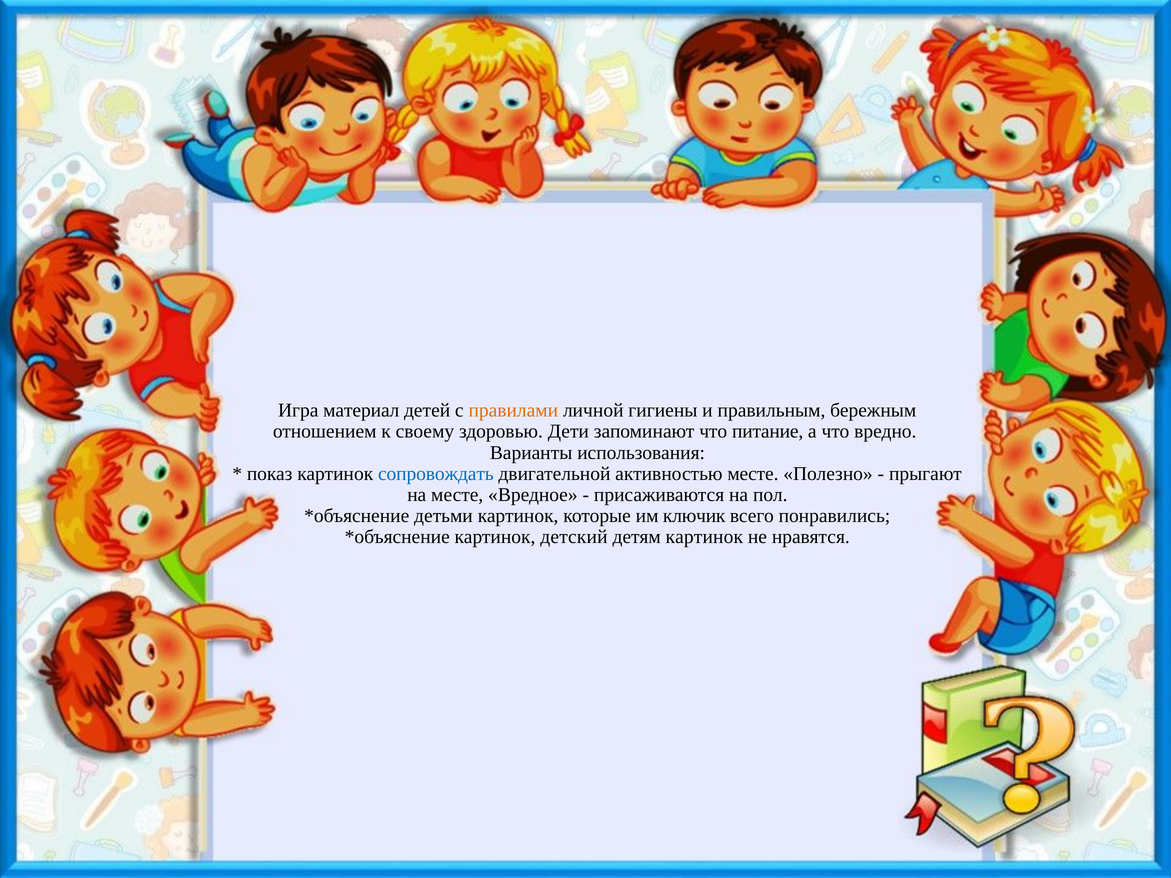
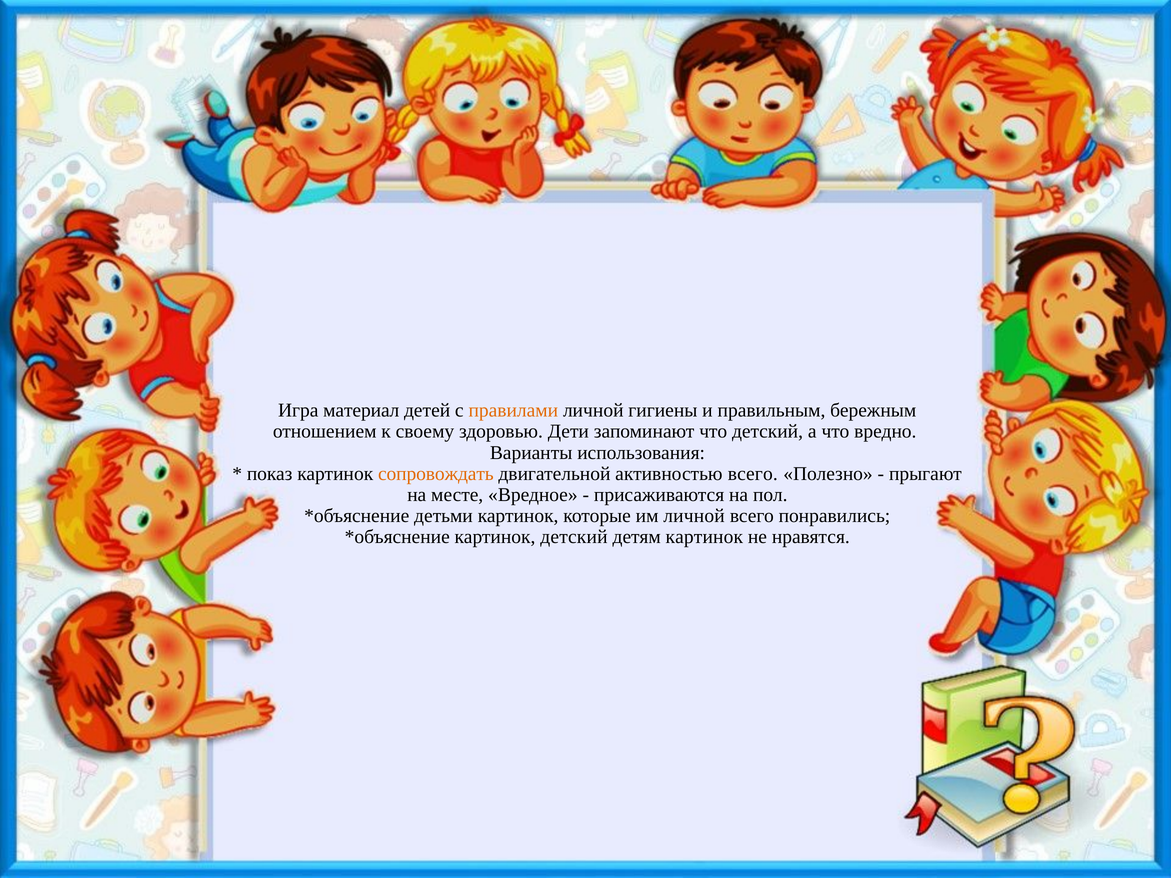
что питание: питание -> детский (768, 432)
сопровождать colour: blue -> orange (436, 474)
активностью месте: месте -> всего (753, 474)
им ключик: ключик -> личной (694, 516)
